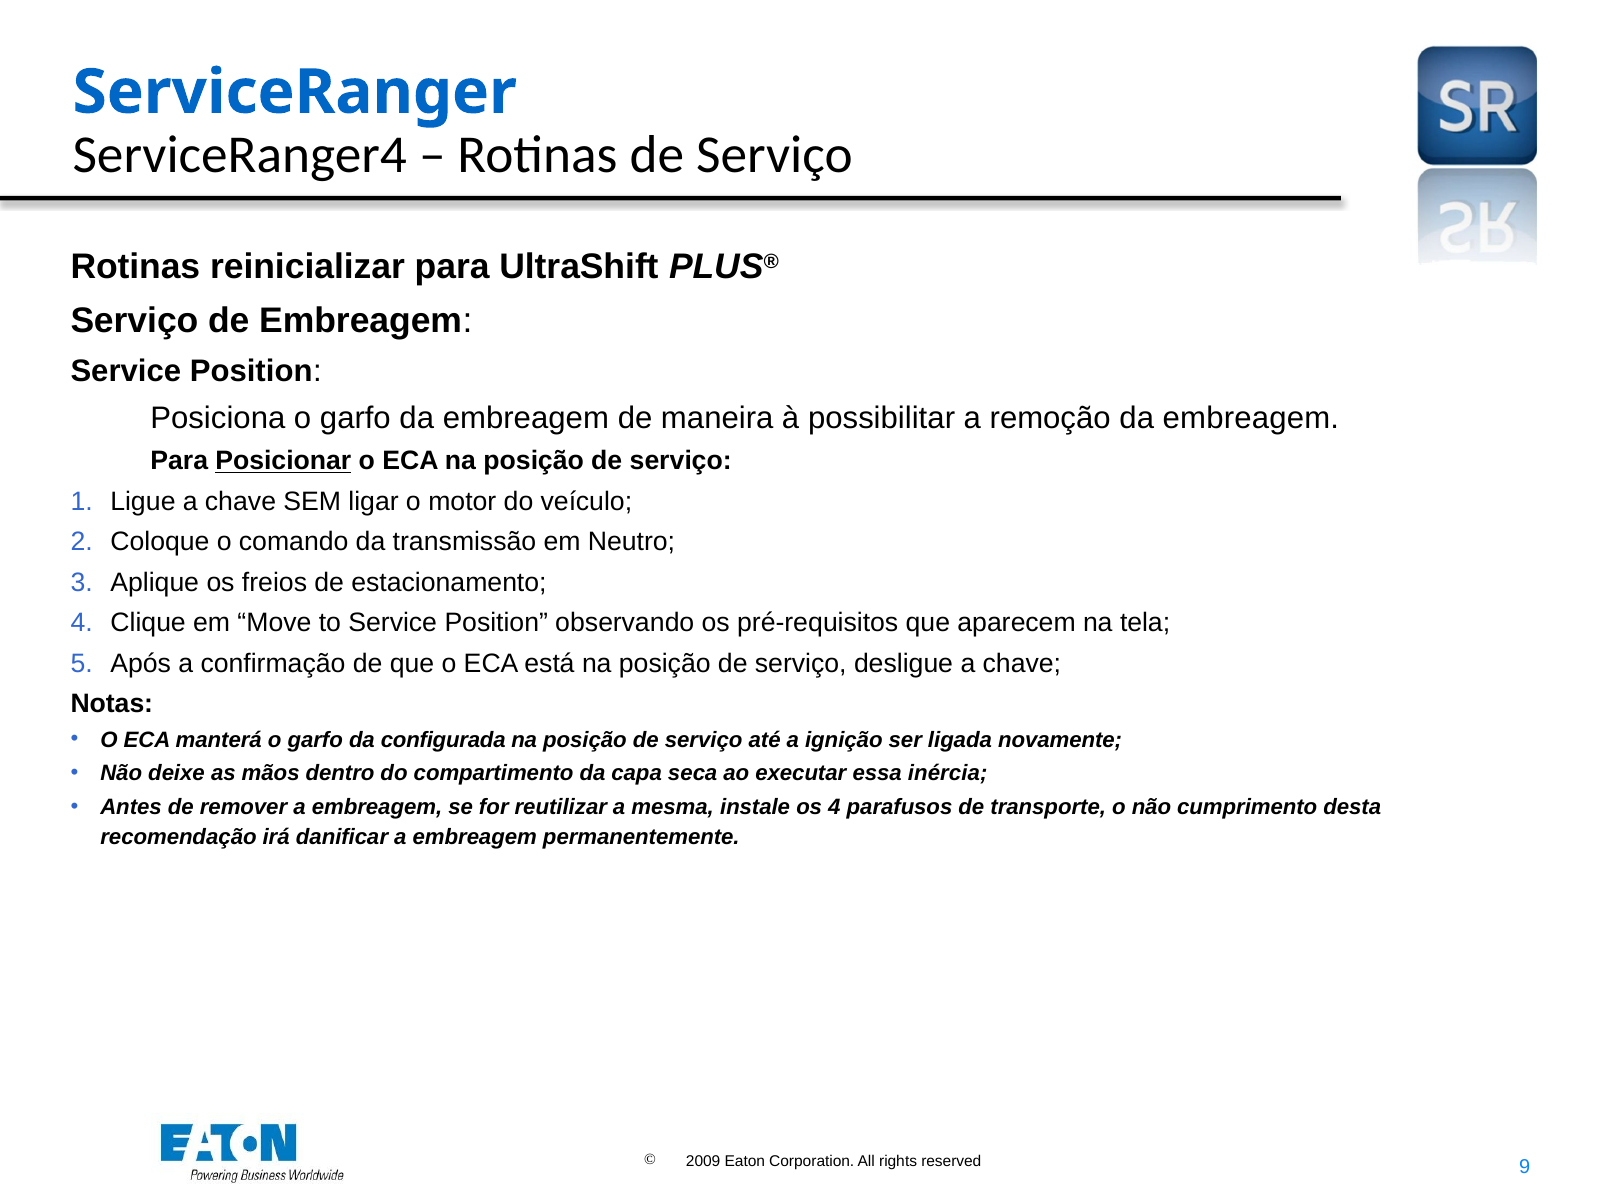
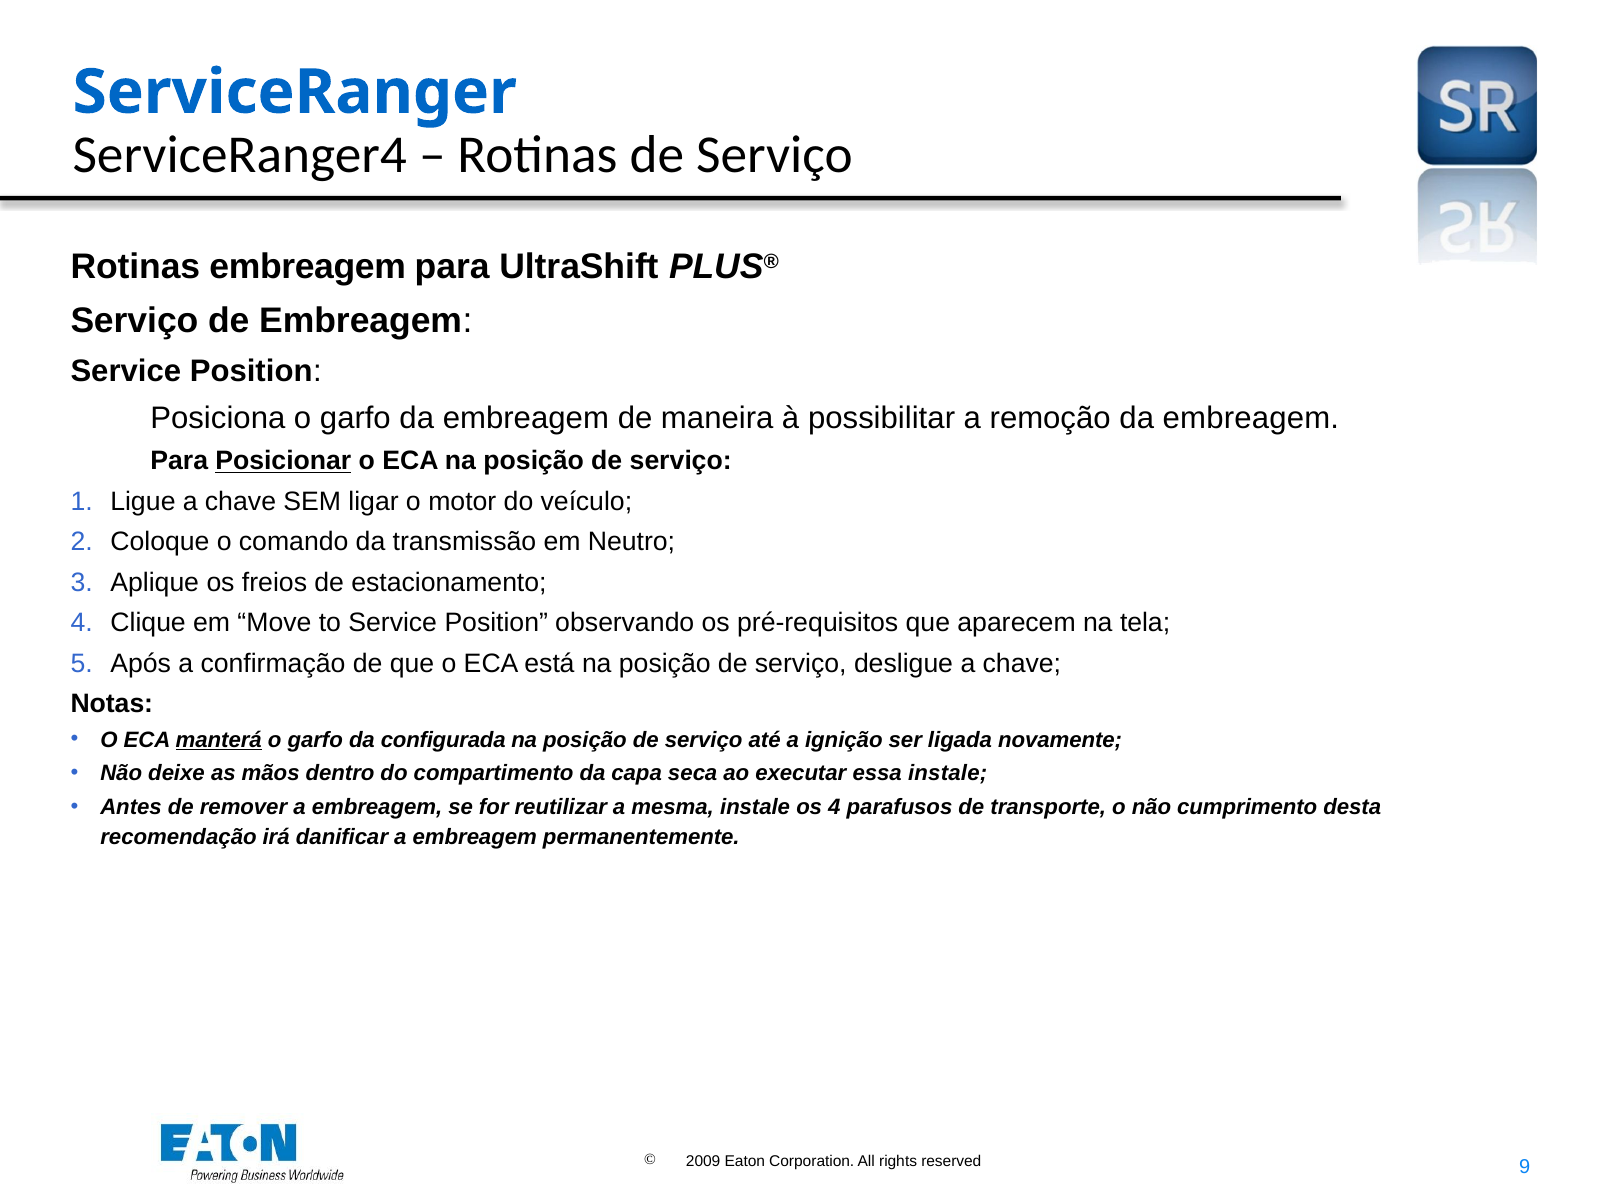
Rotinas reinicializar: reinicializar -> embreagem (308, 267)
manterá underline: none -> present (219, 740)
essa inércia: inércia -> instale (948, 774)
